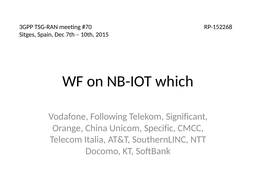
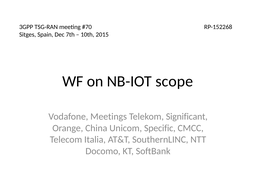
which: which -> scope (174, 81)
Following: Following -> Meetings (109, 117)
